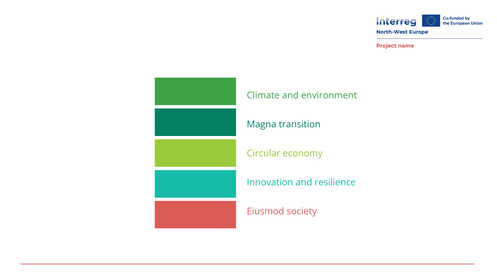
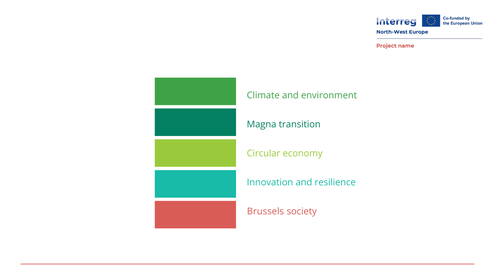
Eiusmod: Eiusmod -> Brussels (265, 212)
